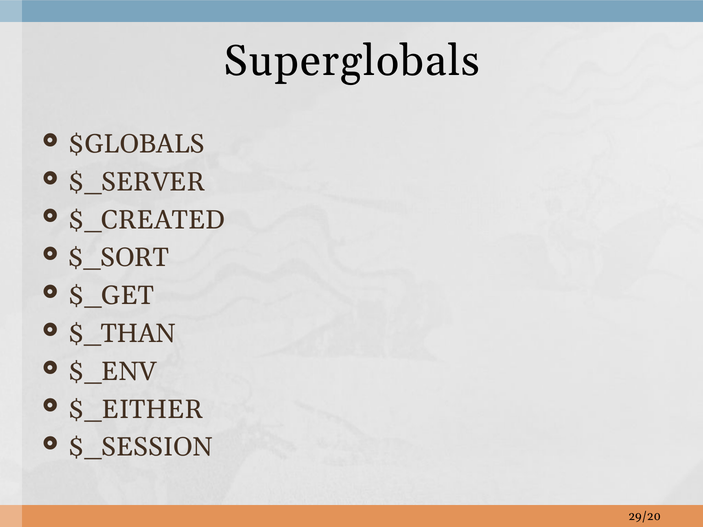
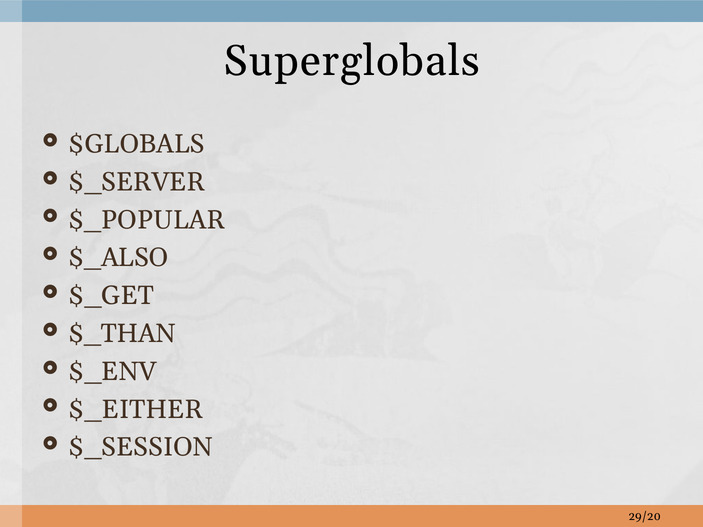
$_CREATED: $_CREATED -> $_POPULAR (147, 220)
$_SORT: $_SORT -> $_ALSO (118, 258)
